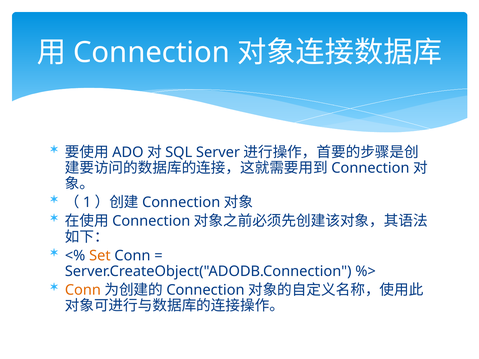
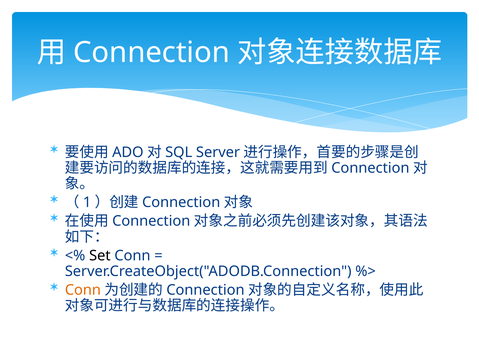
Set colour: orange -> black (100, 256)
